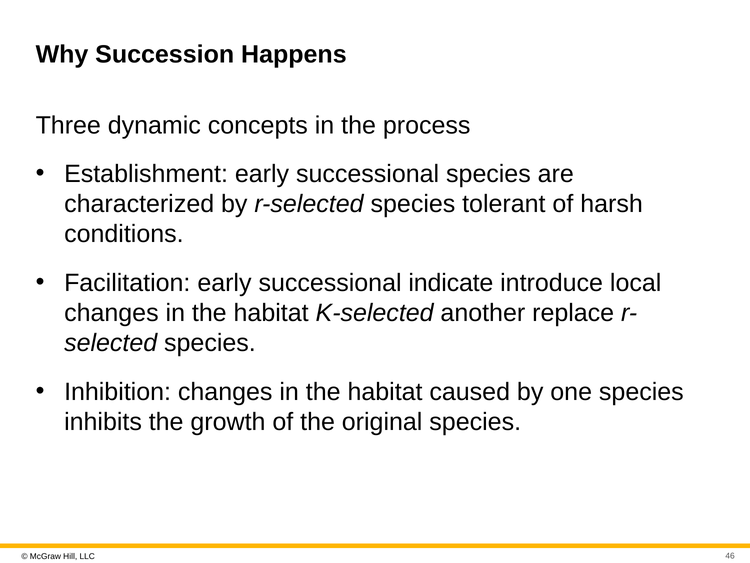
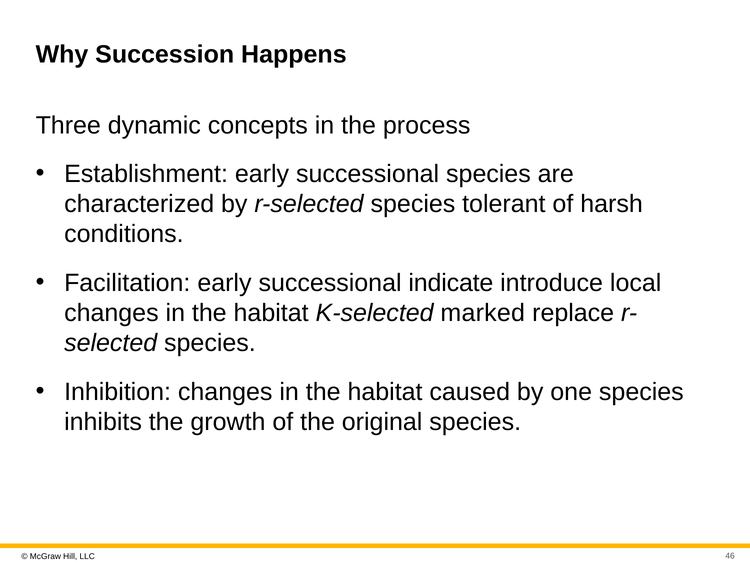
another: another -> marked (483, 313)
